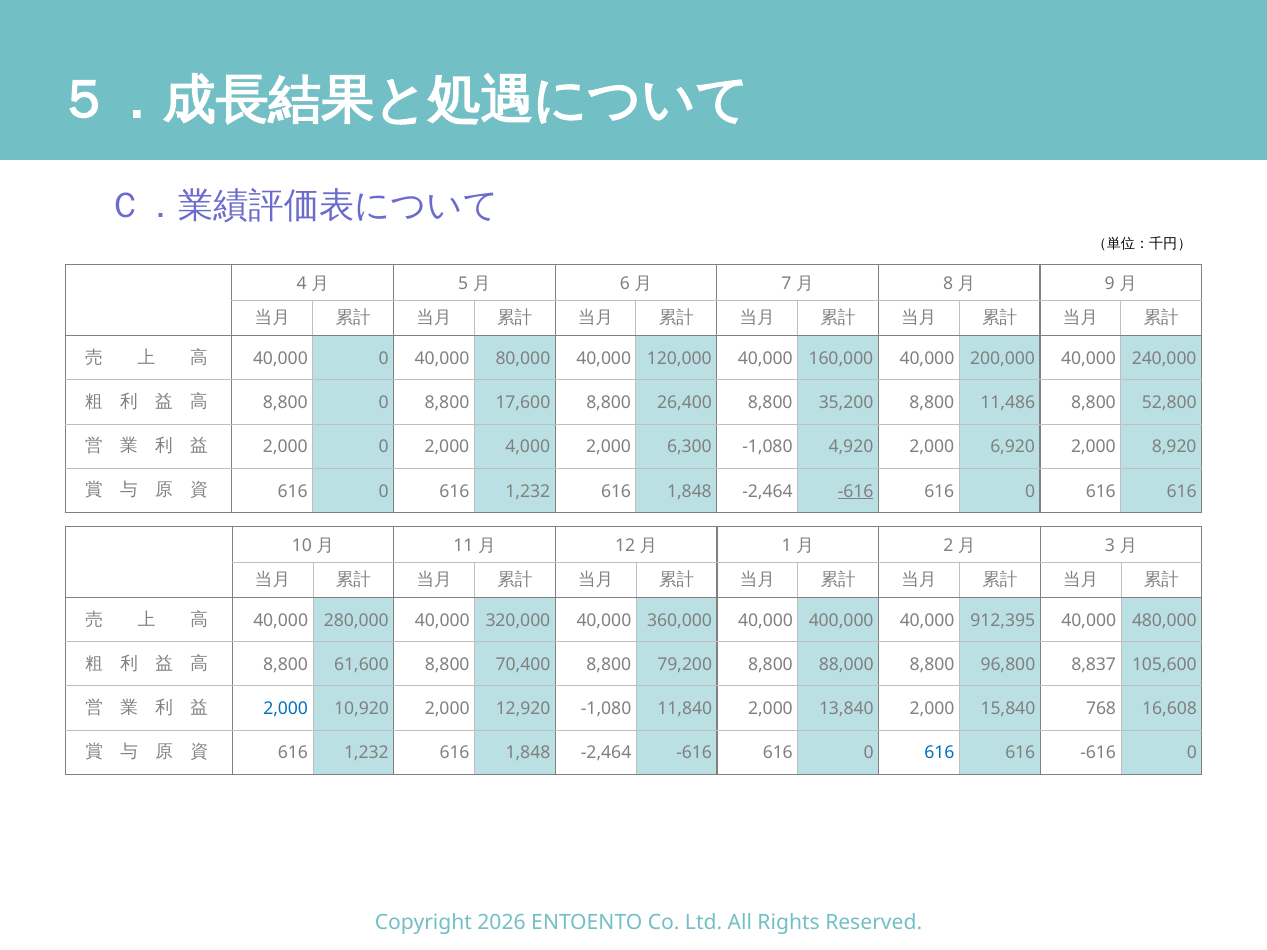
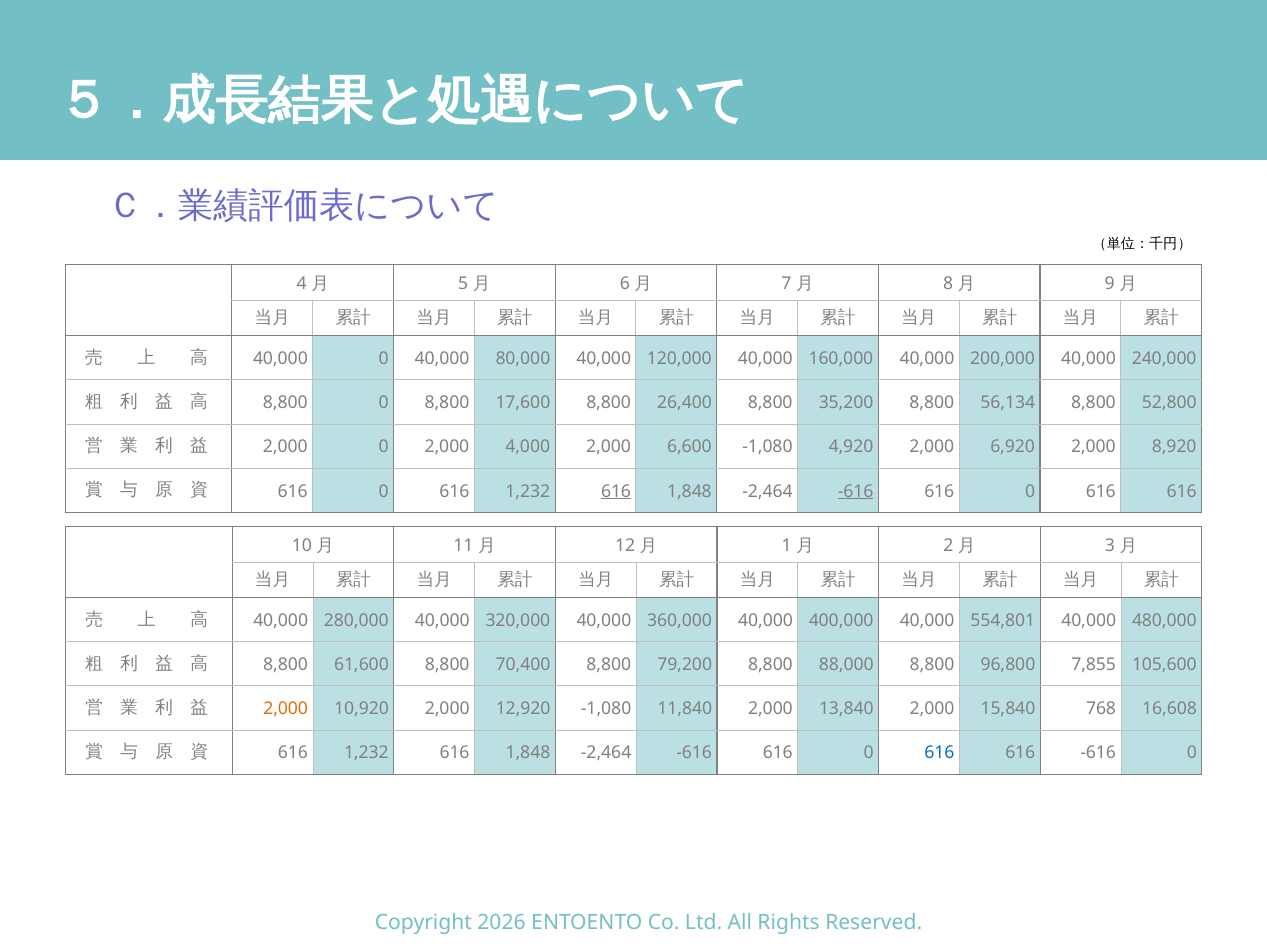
11,486: 11,486 -> 56,134 (1008, 403)
6,300: 6,300 -> 6,600 (689, 447)
616 underline: none -> present (616, 491)
912,395: 912,395 -> 554,801 (1003, 621)
8,837: 8,837 -> 7,855 (1094, 665)
2,000 colour: blue -> orange (286, 709)
